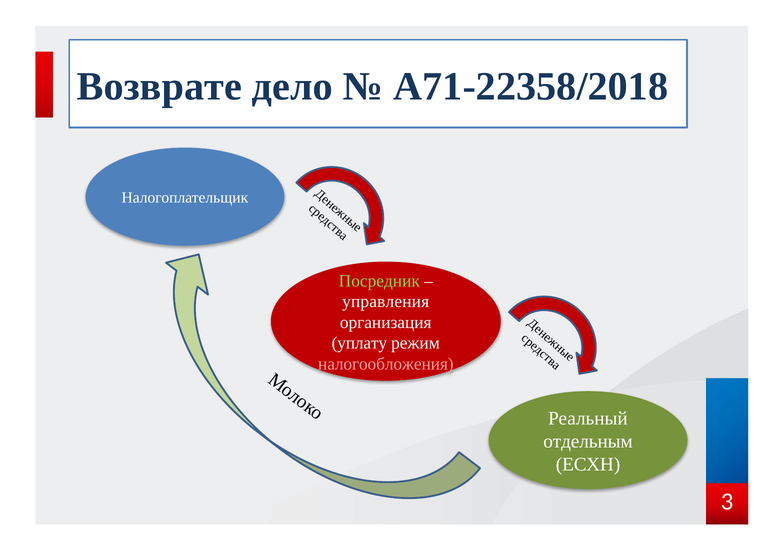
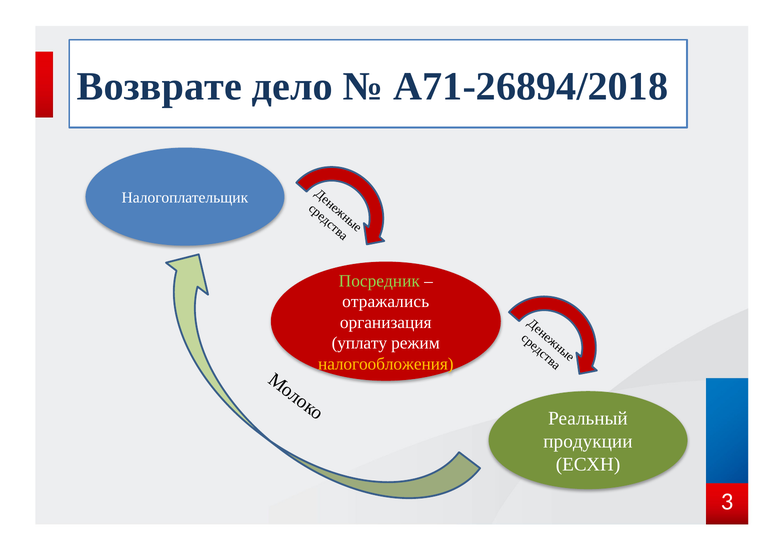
А71-22358/2018: А71-22358/2018 -> А71-26894/2018 (531, 87)
управления: управления -> отражались (386, 302)
налогообложения colour: pink -> yellow (386, 364)
отдельным: отдельным -> продукции (588, 442)
